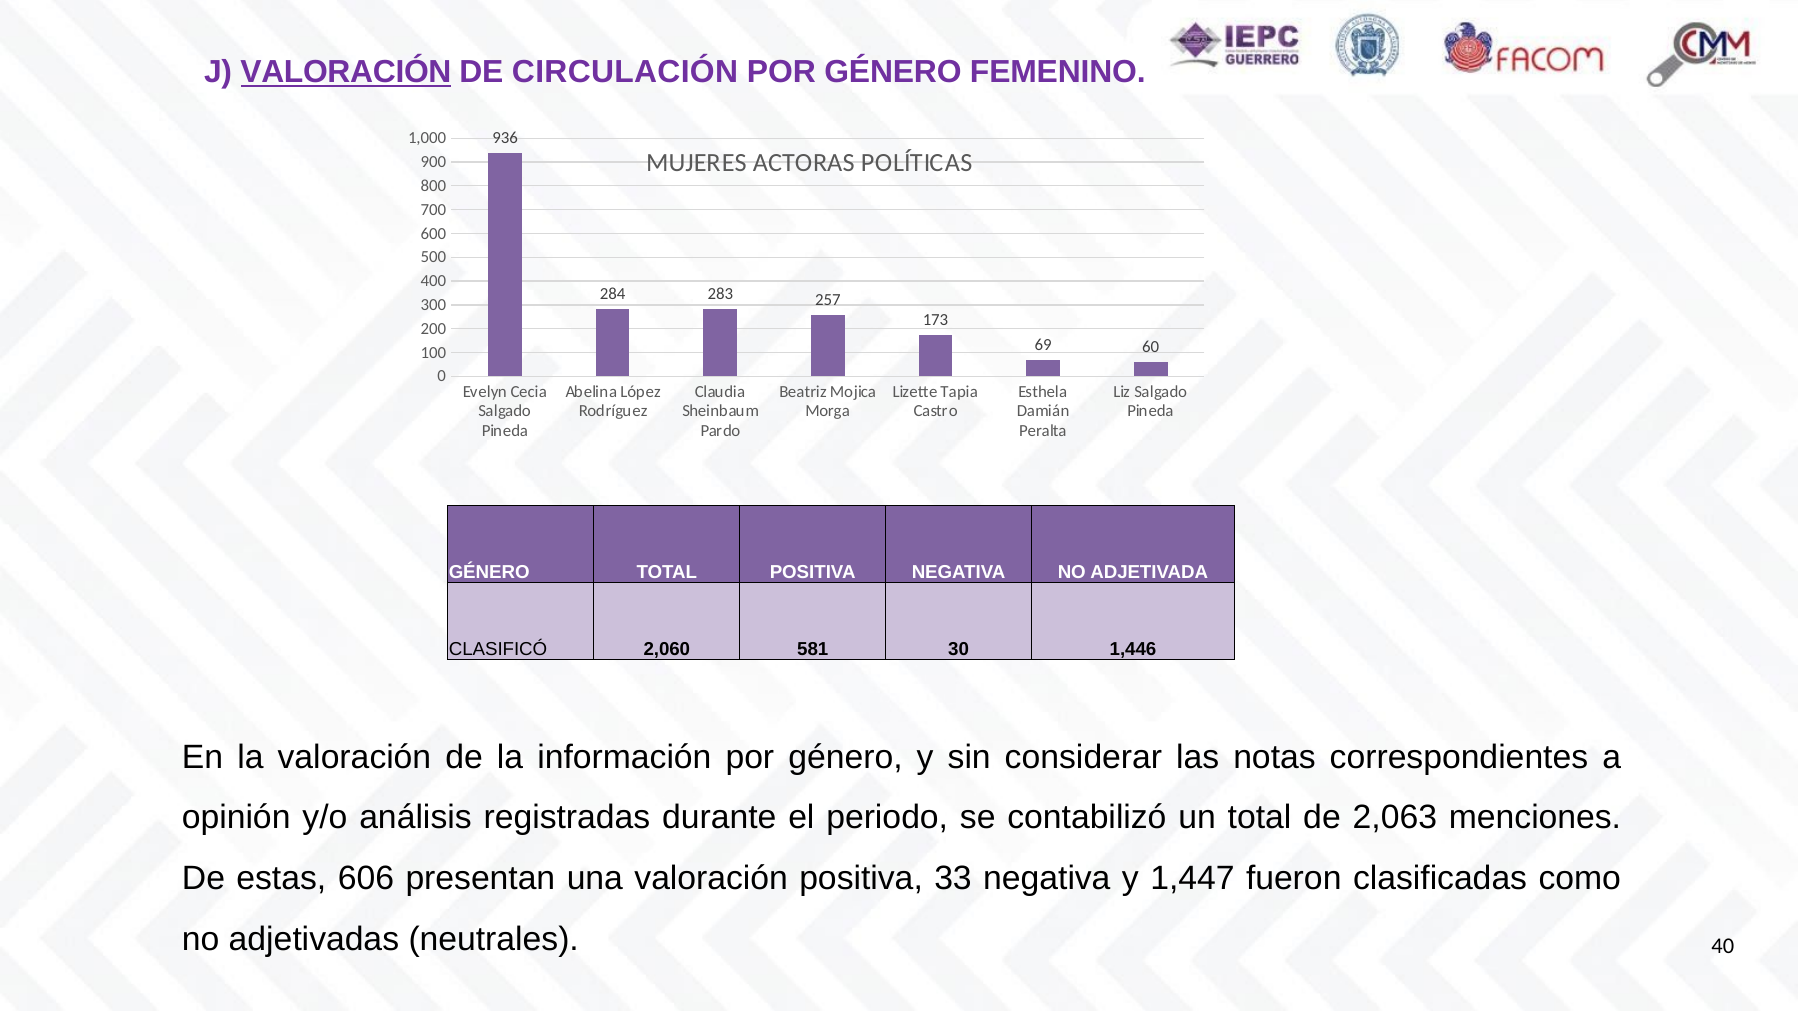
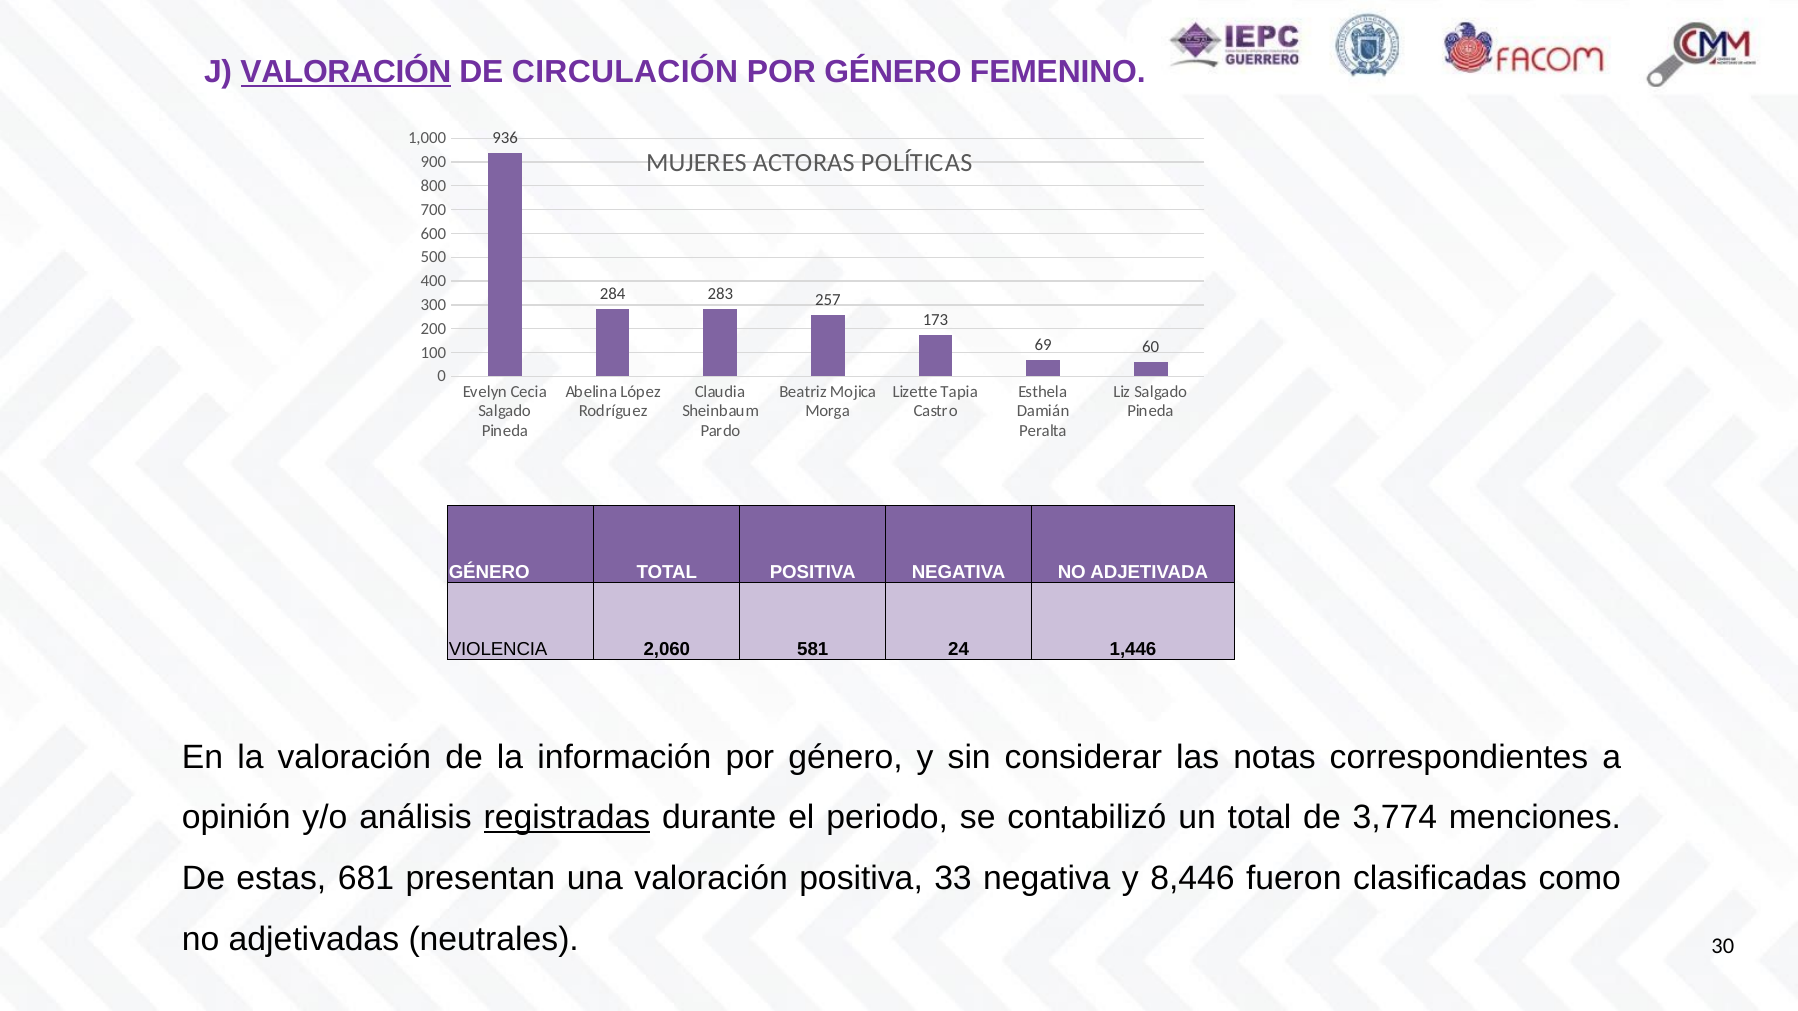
CLASIFICÓ: CLASIFICÓ -> VIOLENCIA (498, 650)
30: 30 -> 24 (959, 650)
registradas underline: none -> present (567, 818)
2,063: 2,063 -> 3,774 (1395, 818)
606: 606 -> 681 (366, 879)
1,447: 1,447 -> 8,446 (1192, 879)
40: 40 -> 30 (1723, 946)
